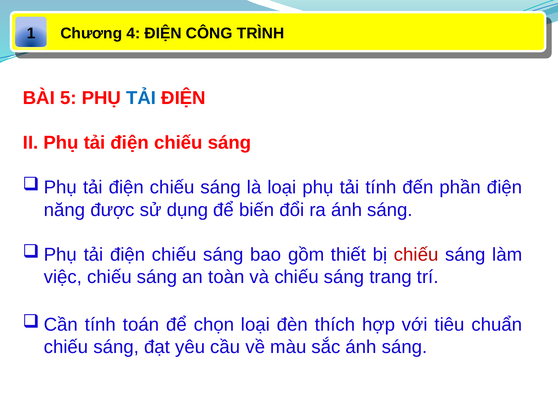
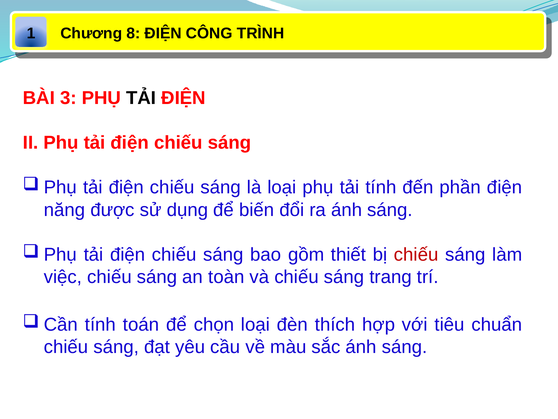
4: 4 -> 8 (133, 33)
5: 5 -> 3 (68, 98)
TẢI colour: blue -> black (141, 98)
